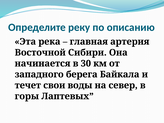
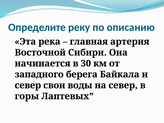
течет: течет -> север (28, 85)
